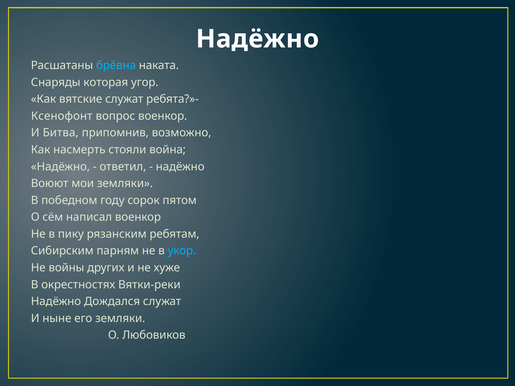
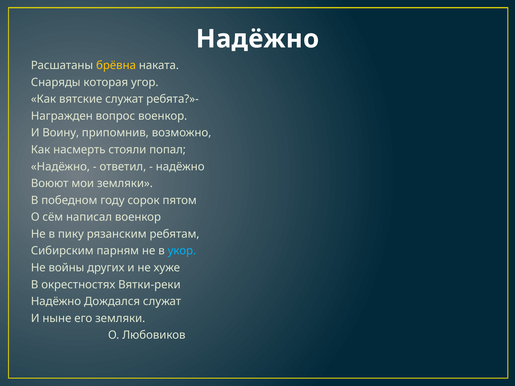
брёвна colour: light blue -> yellow (116, 65)
Ксенофонт: Ксенофонт -> Награжден (62, 116)
Битва: Битва -> Воину (61, 133)
война: война -> попал (168, 150)
